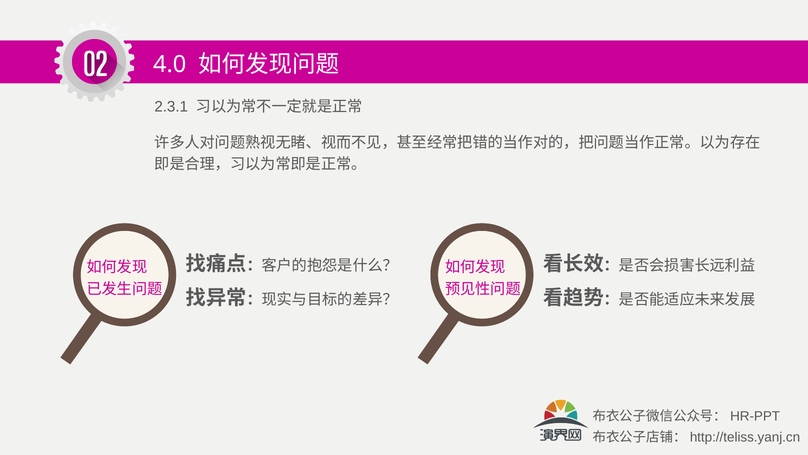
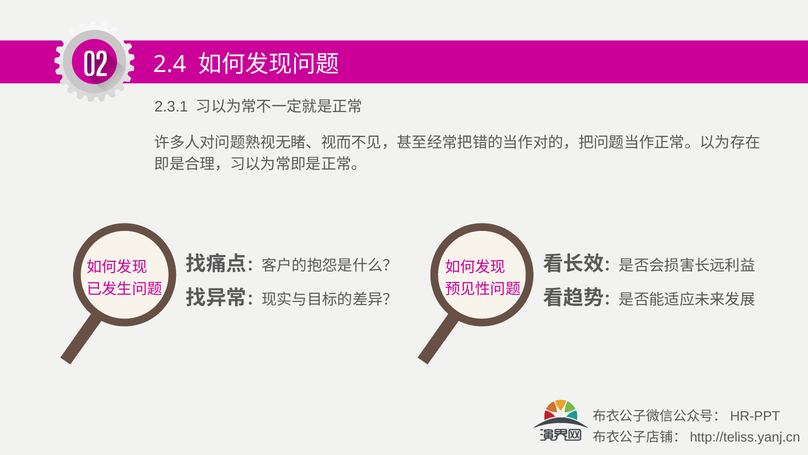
4.0: 4.0 -> 2.4 (170, 65)
